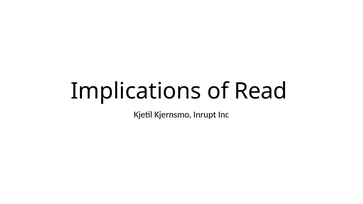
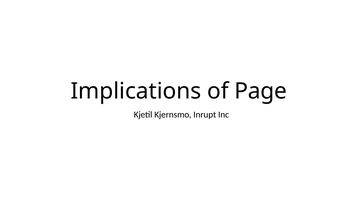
Read: Read -> Page (261, 91)
